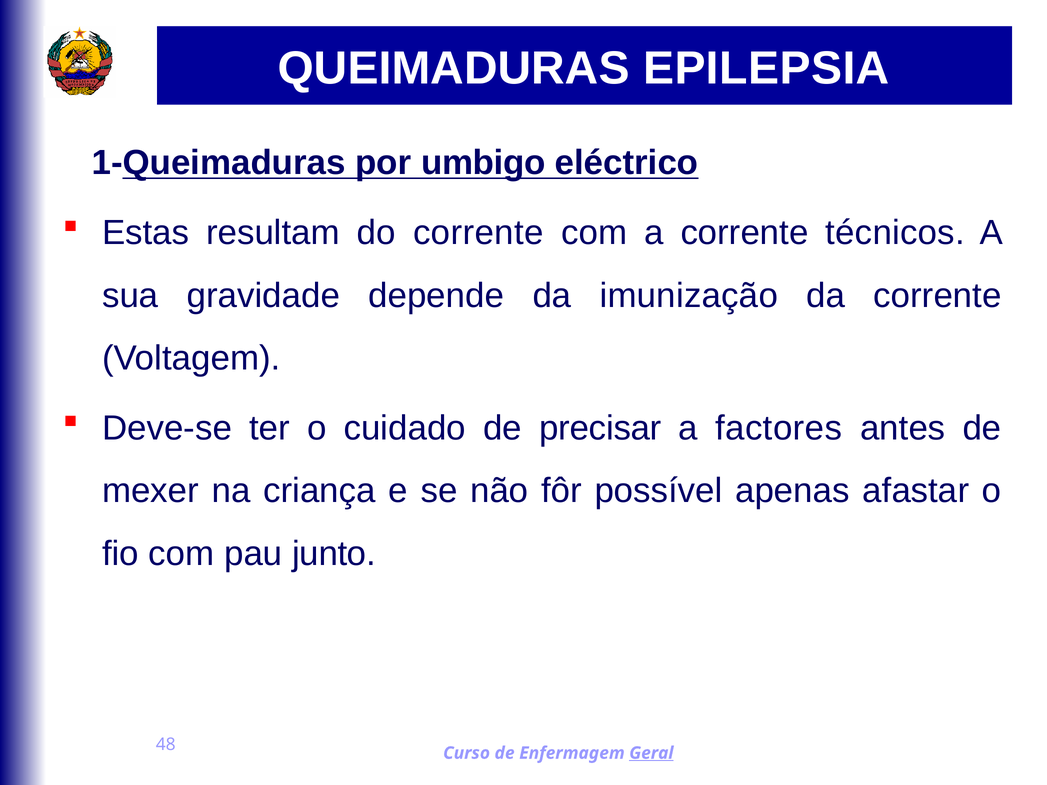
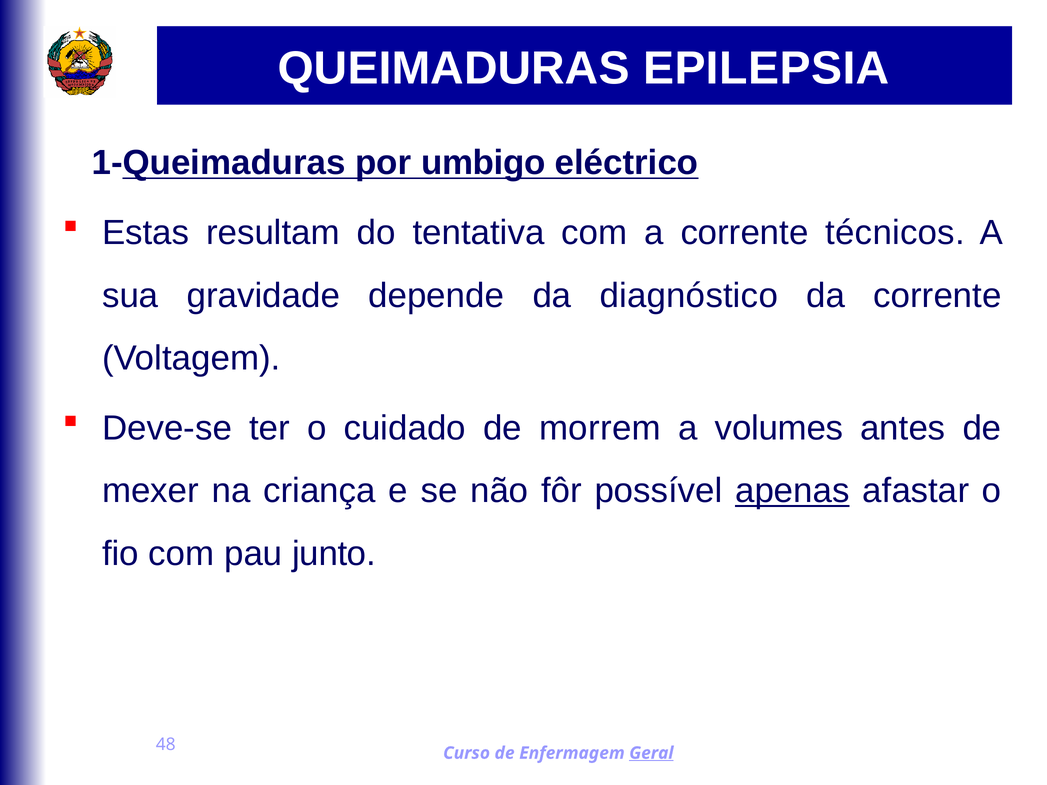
do corrente: corrente -> tentativa (479, 233)
imunização: imunização -> diagnóstico (689, 296)
precisar: precisar -> morrem (600, 428)
factores: factores -> volumes (779, 428)
apenas underline: none -> present (792, 491)
